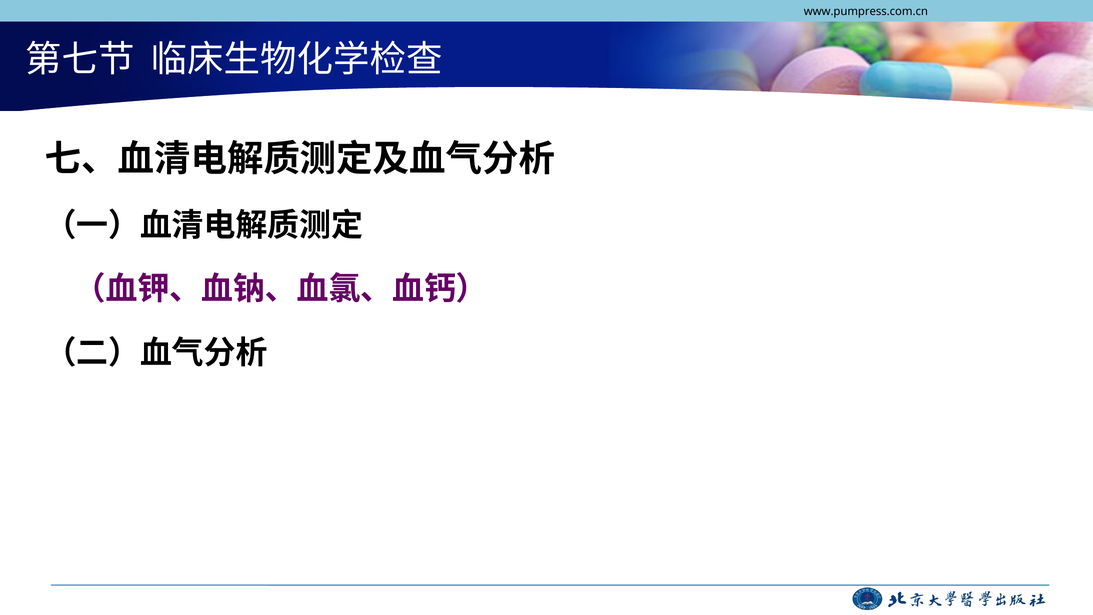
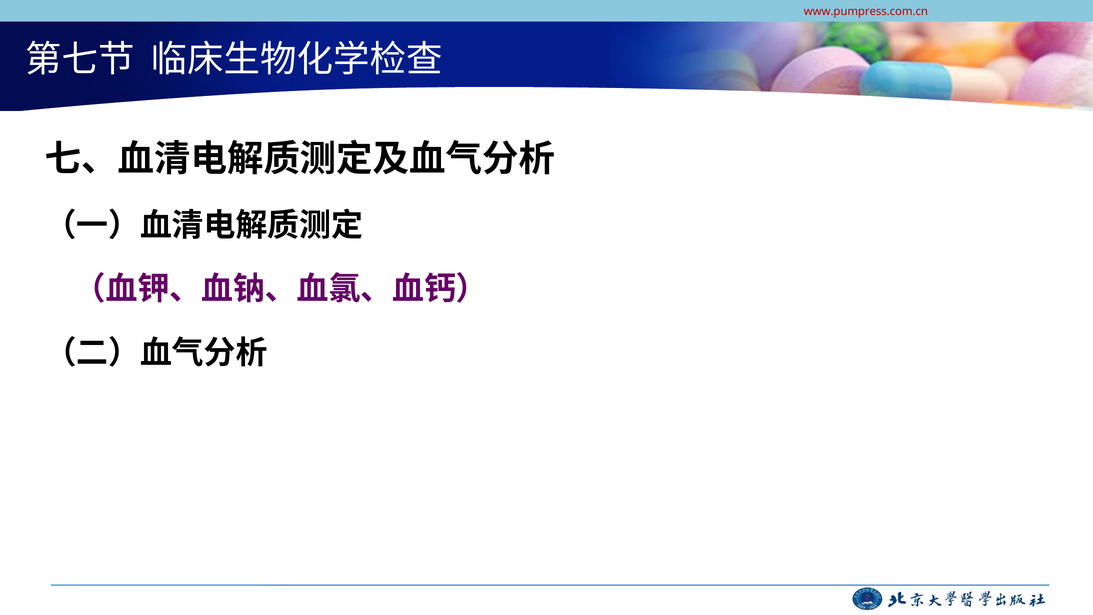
www.pumpress.com.cn colour: black -> red (866, 12)
